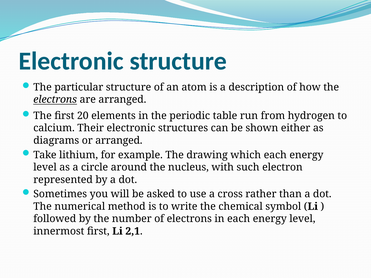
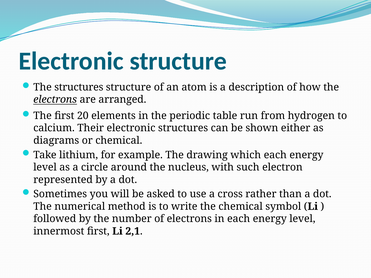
The particular: particular -> structures (79, 87)
or arranged: arranged -> chemical (119, 141)
